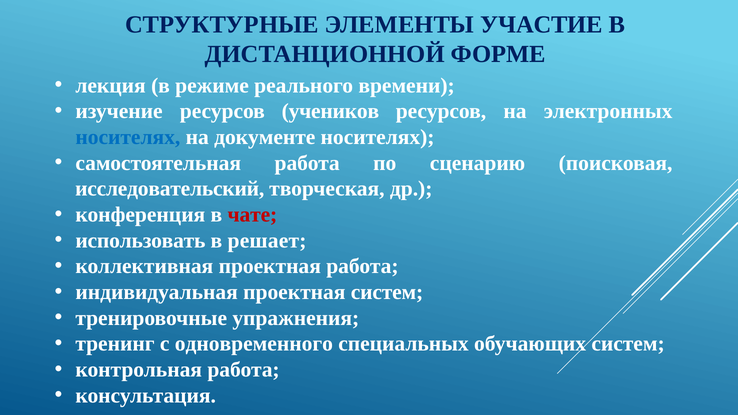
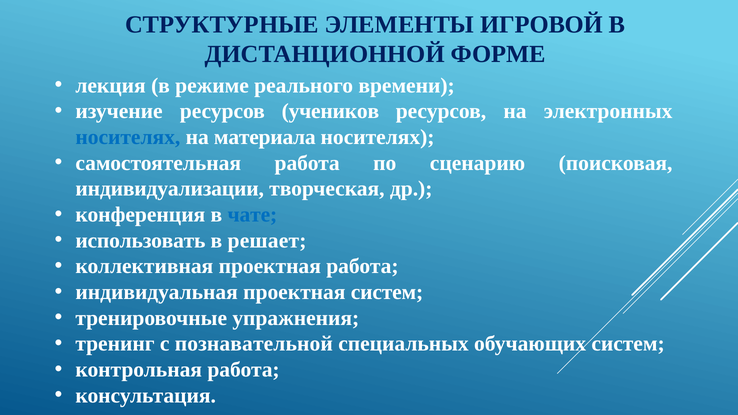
УЧАСТИЕ: УЧАСТИЕ -> ИГРОВОЙ (542, 25)
документе: документе -> материала (265, 137)
исследовательский: исследовательский -> индивидуализации (170, 189)
чате colour: red -> blue (252, 215)
одновременного: одновременного -> познавательной (254, 344)
